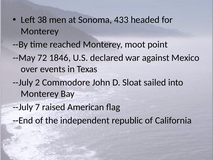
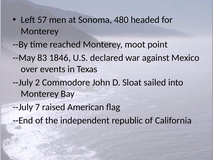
38: 38 -> 57 (42, 20)
433: 433 -> 480 (121, 20)
72: 72 -> 83 (42, 58)
